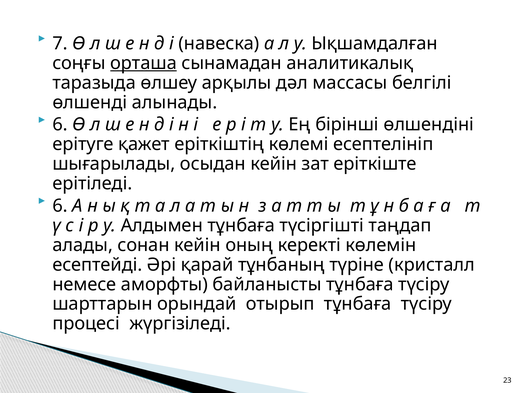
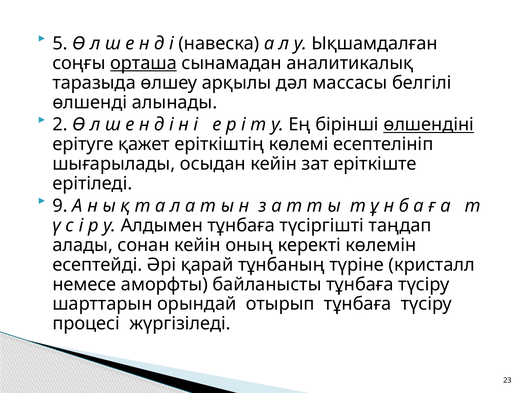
7: 7 -> 5 (60, 43)
6: 6 -> 2 (60, 125)
өлшендіні underline: none -> present (429, 125)
6: 6 -> 9 (60, 206)
